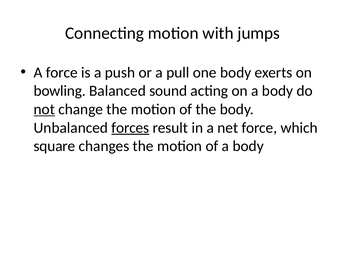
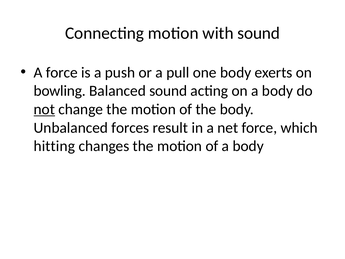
with jumps: jumps -> sound (259, 33)
forces underline: present -> none (130, 128)
square: square -> hitting (54, 146)
